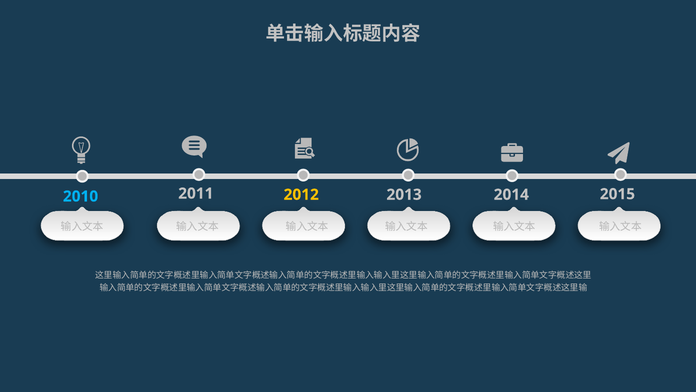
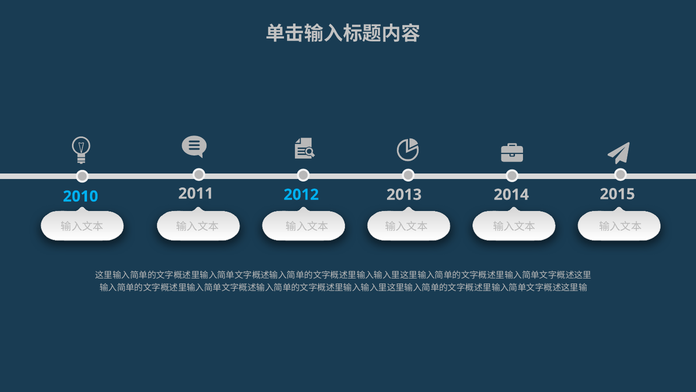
2012 colour: yellow -> light blue (301, 194)
